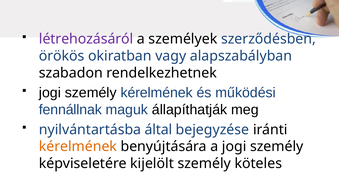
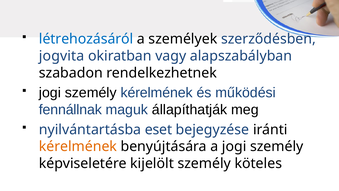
létrehozásáról colour: purple -> blue (86, 39)
örökös: örökös -> jogvita (62, 56)
által: által -> eset (158, 129)
